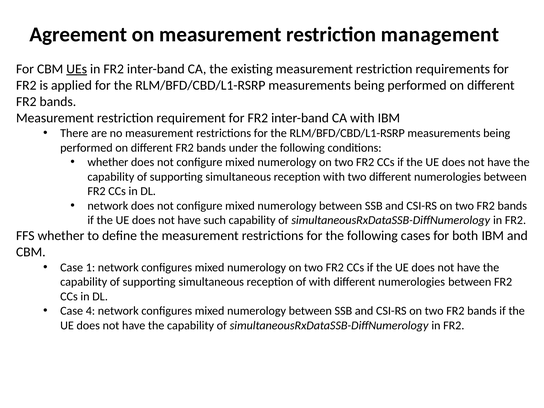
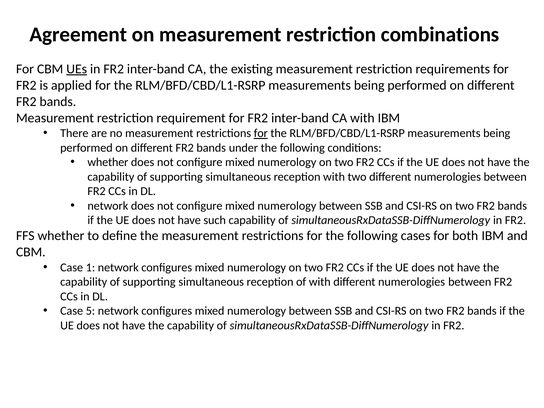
management: management -> combinations (440, 34)
for underline: none -> present (261, 133)
4: 4 -> 5 (90, 311)
